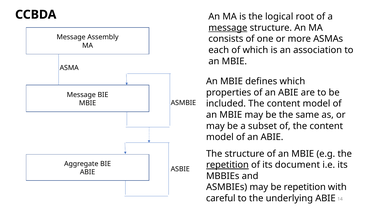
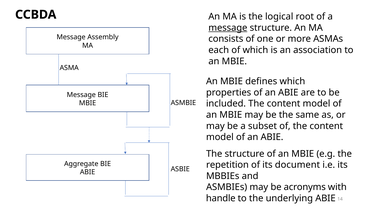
repetition underline: present -> none (227, 165)
be repetition: repetition -> acronyms (305, 187)
careful: careful -> handle (221, 198)
